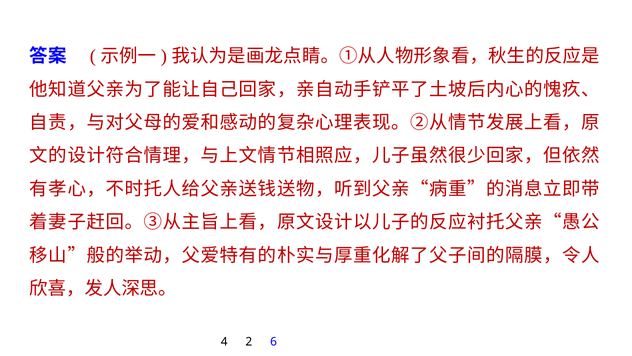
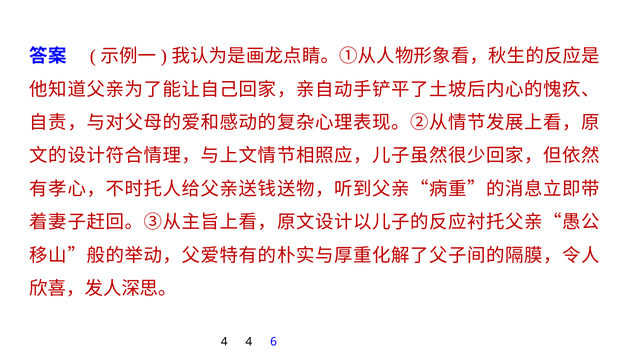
4 2: 2 -> 4 (249, 342)
